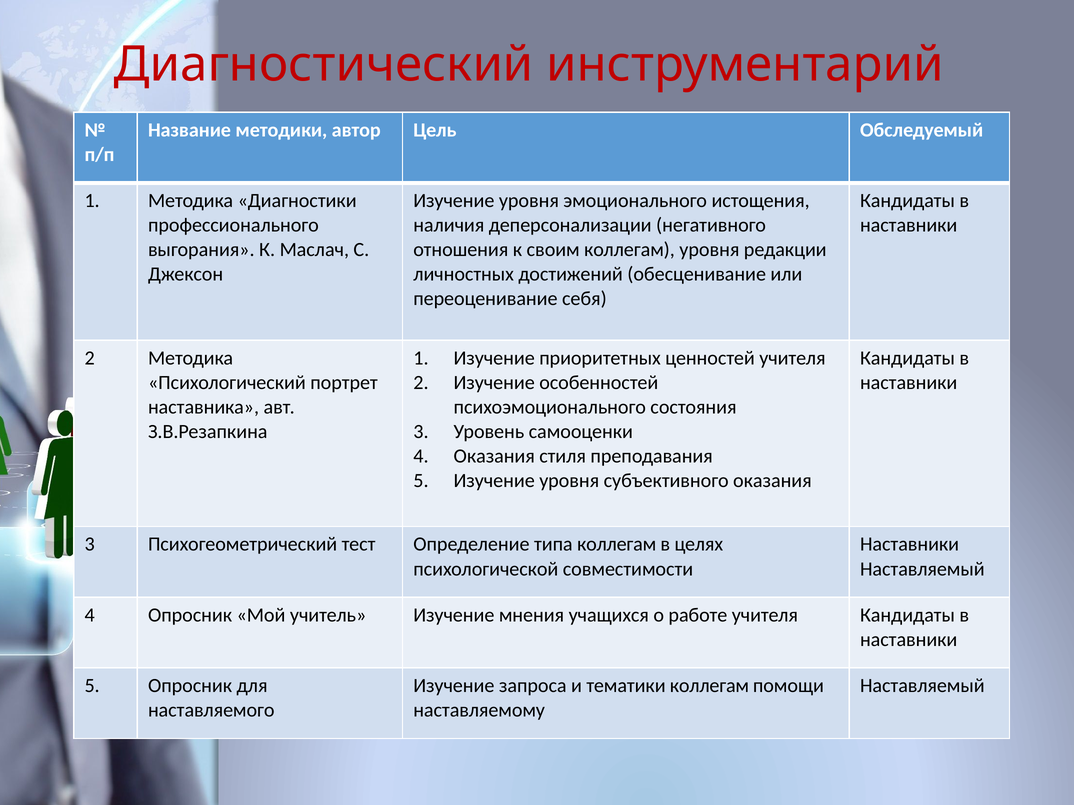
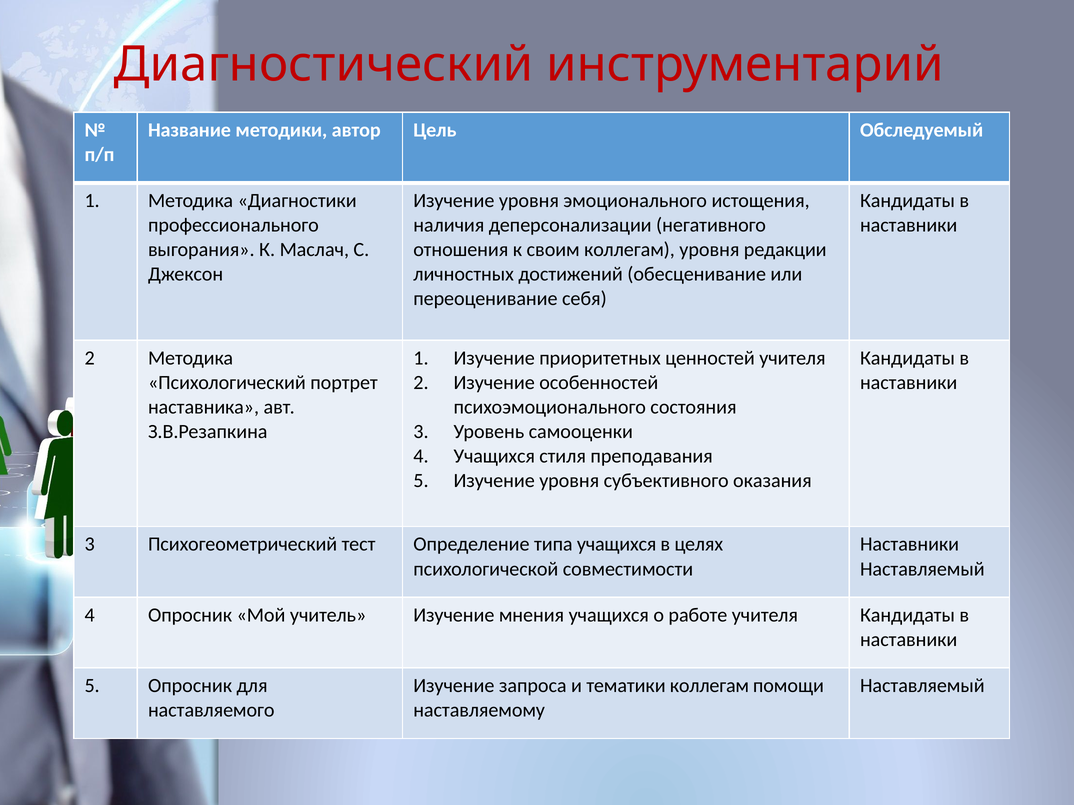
4 Оказания: Оказания -> Учащихся (494, 456)
типа коллегам: коллегам -> учащихся (617, 545)
